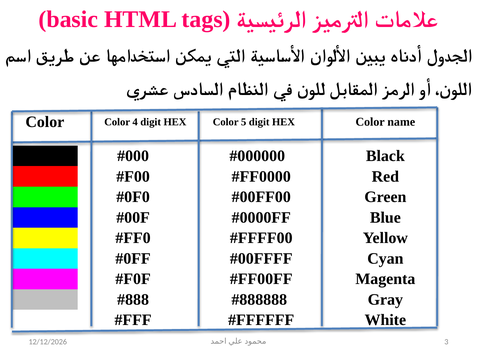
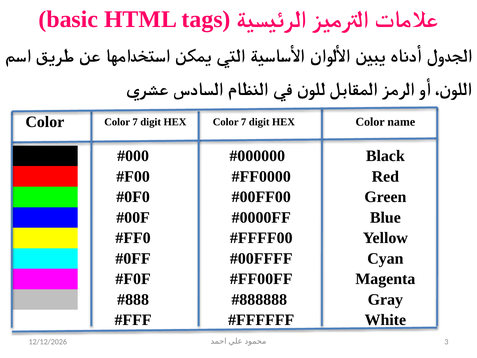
Color Color 4: 4 -> 7 (135, 122)
HEX Color 5: 5 -> 7 (244, 122)
